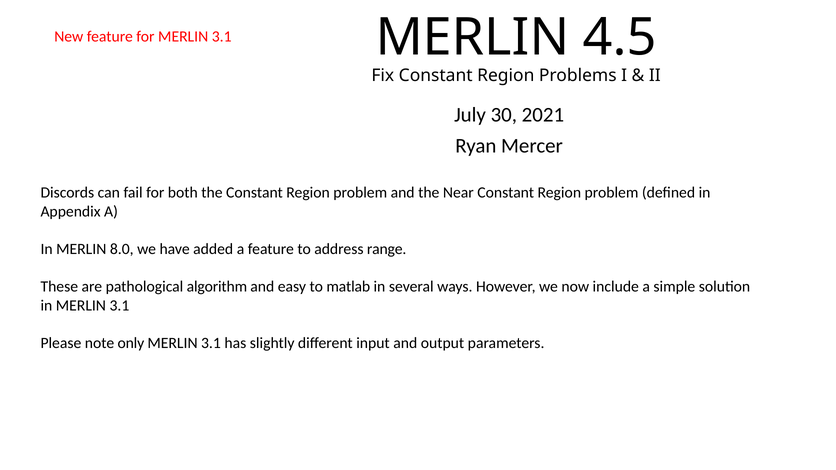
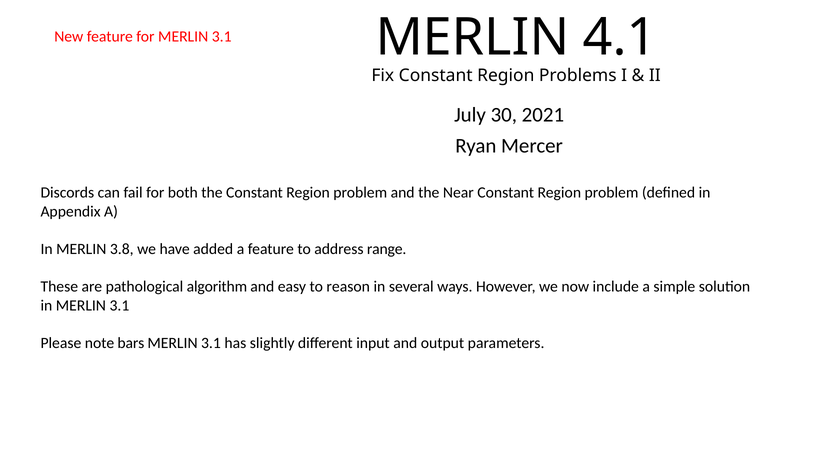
4.5: 4.5 -> 4.1 (620, 38)
8.0: 8.0 -> 3.8 (122, 249)
matlab: matlab -> reason (348, 287)
only: only -> bars (131, 343)
